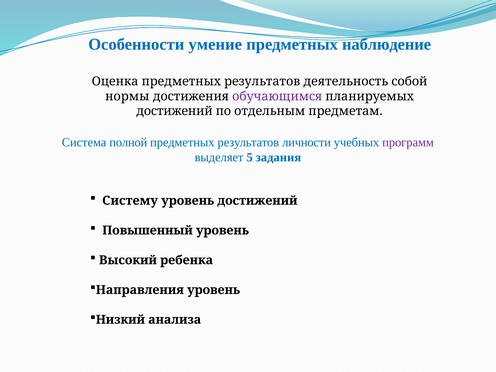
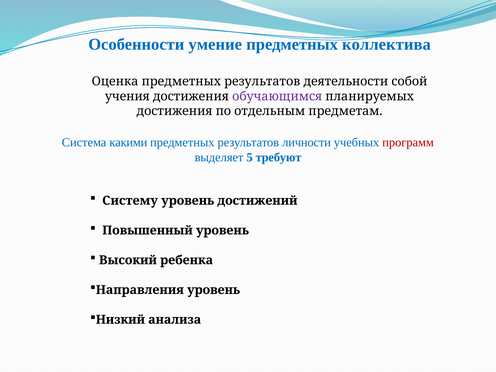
наблюдение: наблюдение -> коллектива (386, 44)
деятельность: деятельность -> деятельности (346, 81)
нормы: нормы -> учения (127, 96)
достижений: достижений -> достижения (175, 111)
полной: полной -> какими (128, 142)
программ colour: purple -> red (408, 142)
задания: задания -> требуют (279, 157)
